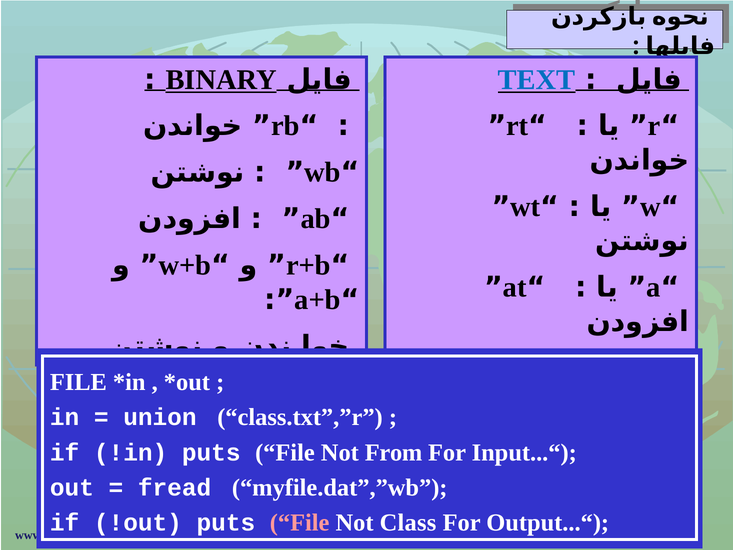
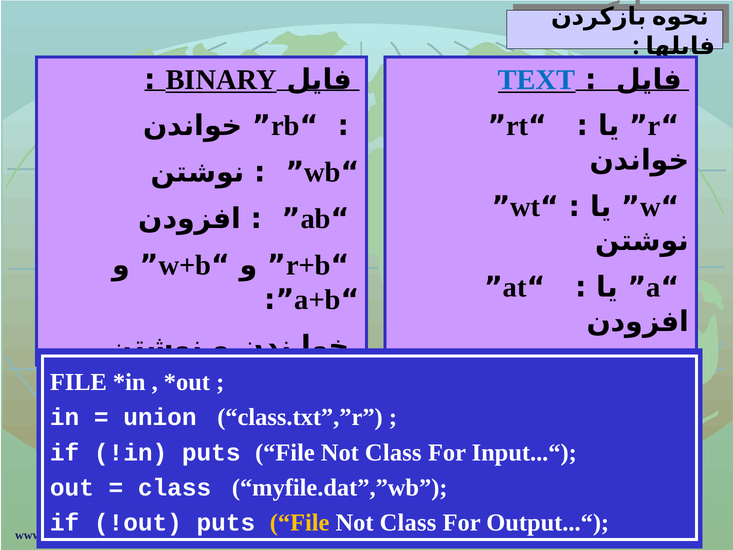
From: From -> Class (393, 452)
fread: fread -> class (175, 487)
File colour: pink -> yellow (300, 523)
